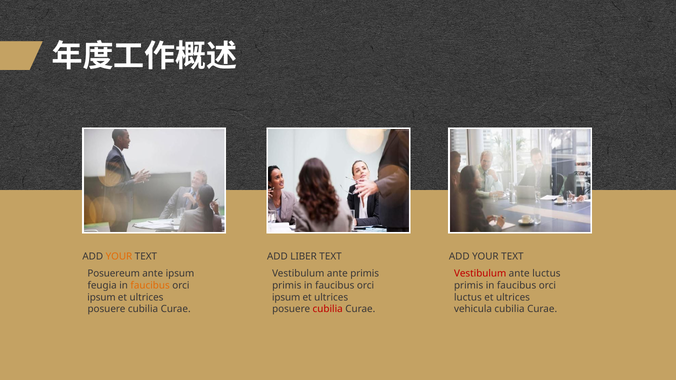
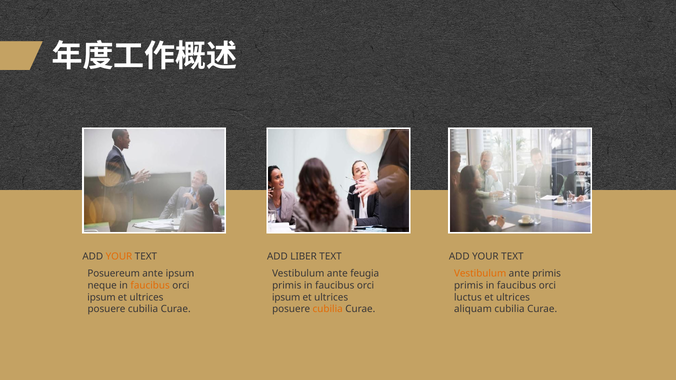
ante primis: primis -> feugia (365, 274)
Vestibulum colour: red -> orange (480, 274)
ante luctus: luctus -> primis (547, 274)
feugia: feugia -> neque (102, 286)
cubilia colour: red -> orange (328, 309)
vehicula: vehicula -> aliquam (473, 309)
